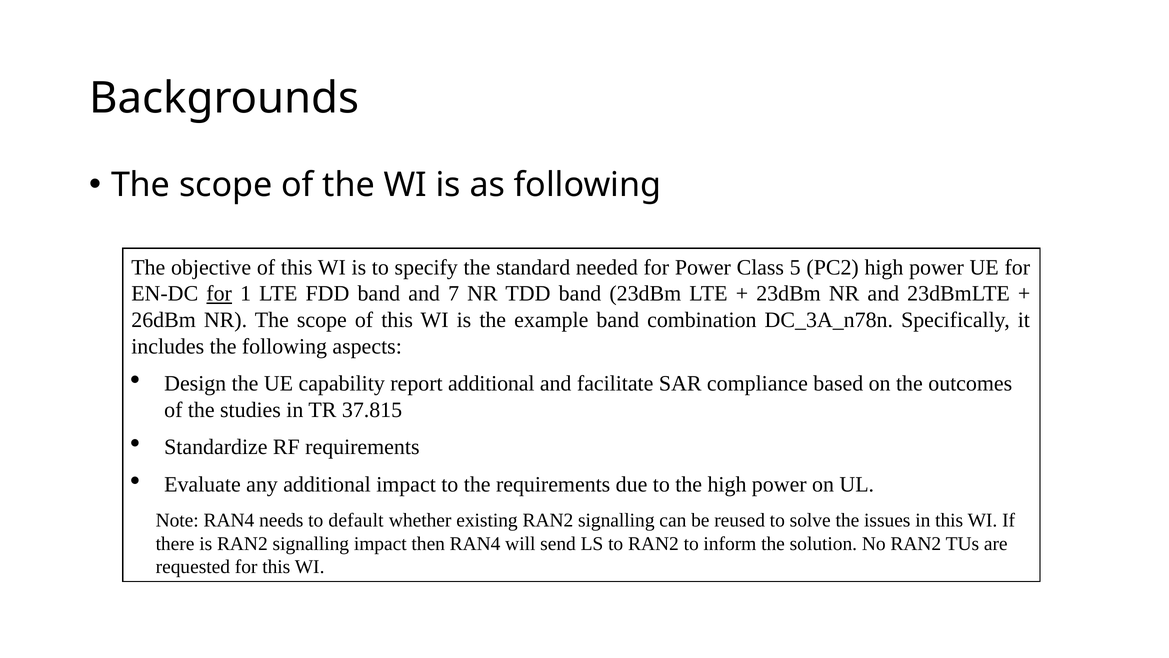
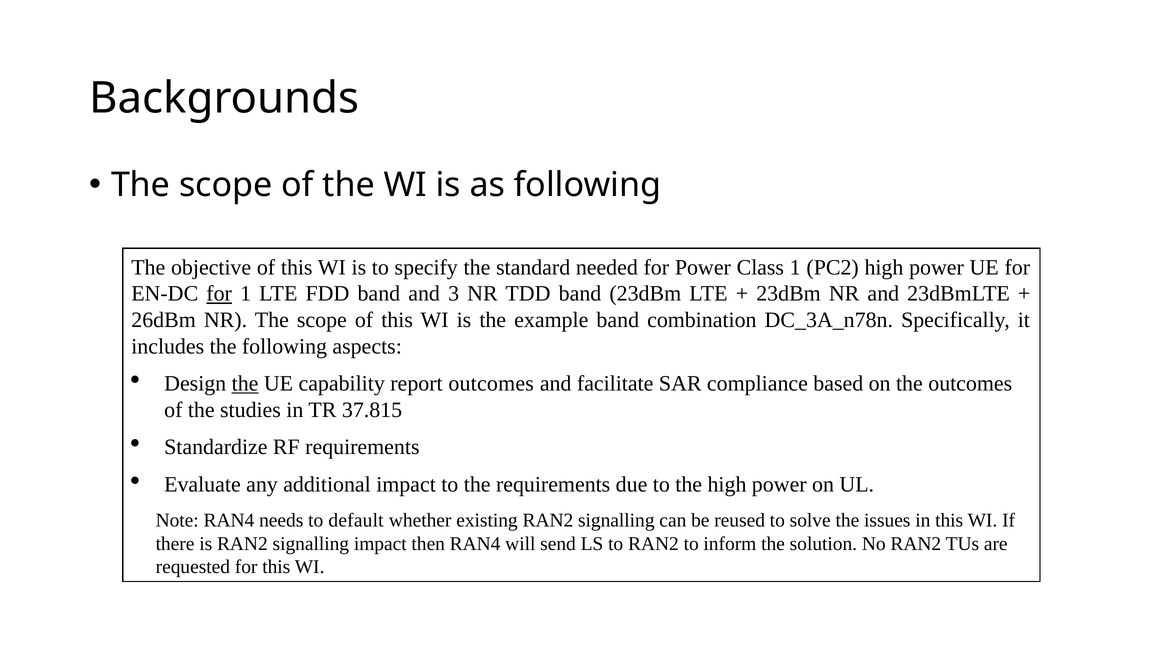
Class 5: 5 -> 1 (795, 267)
7: 7 -> 3 (454, 293)
the underline: none -> present (245, 383)
report additional: additional -> outcomes (491, 383)
